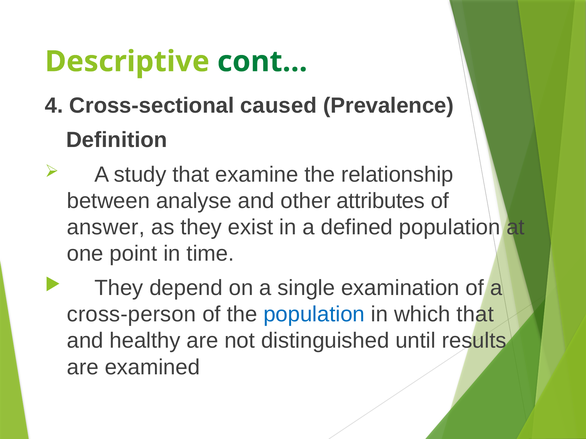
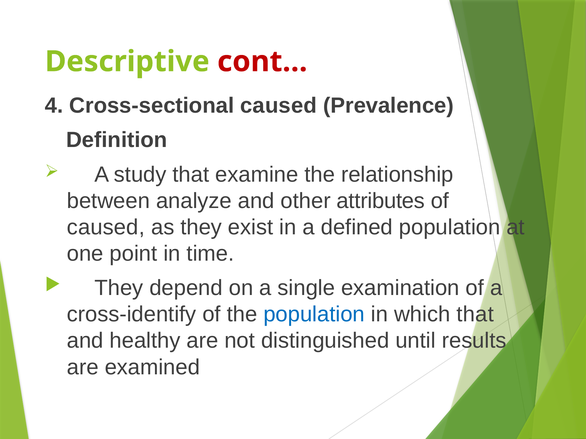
cont… colour: green -> red (262, 62)
analyse: analyse -> analyze (194, 201)
answer: answer -> caused (106, 227)
cross-person: cross-person -> cross-identify (132, 315)
